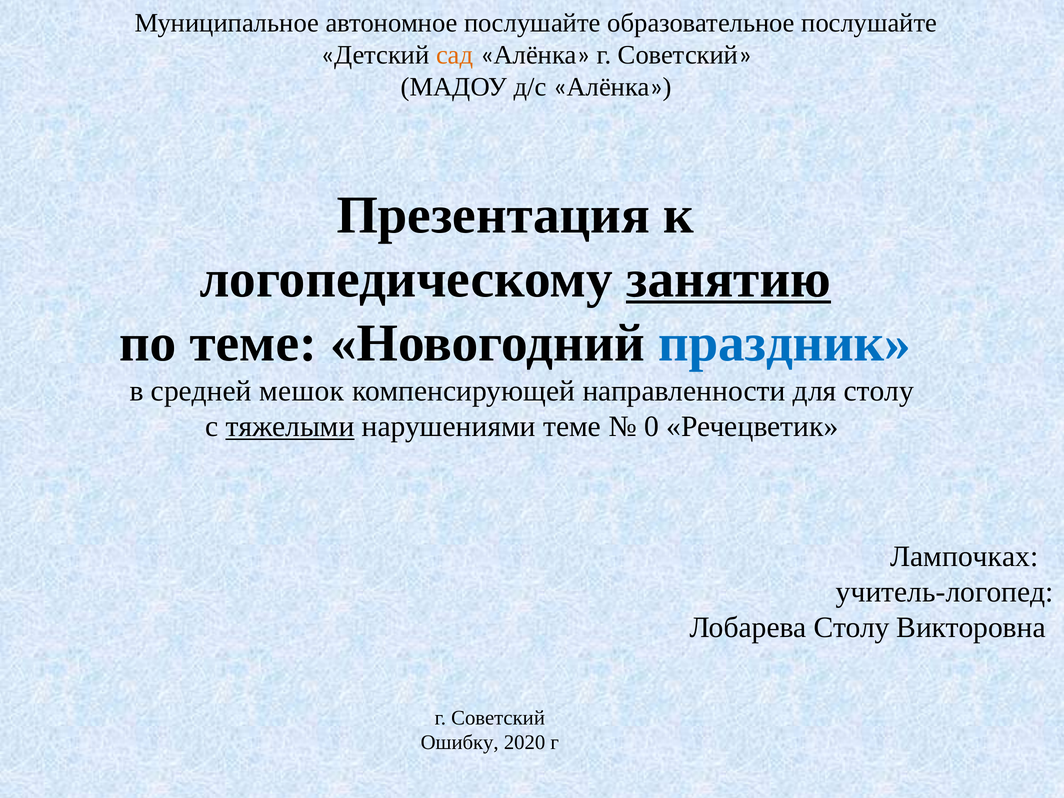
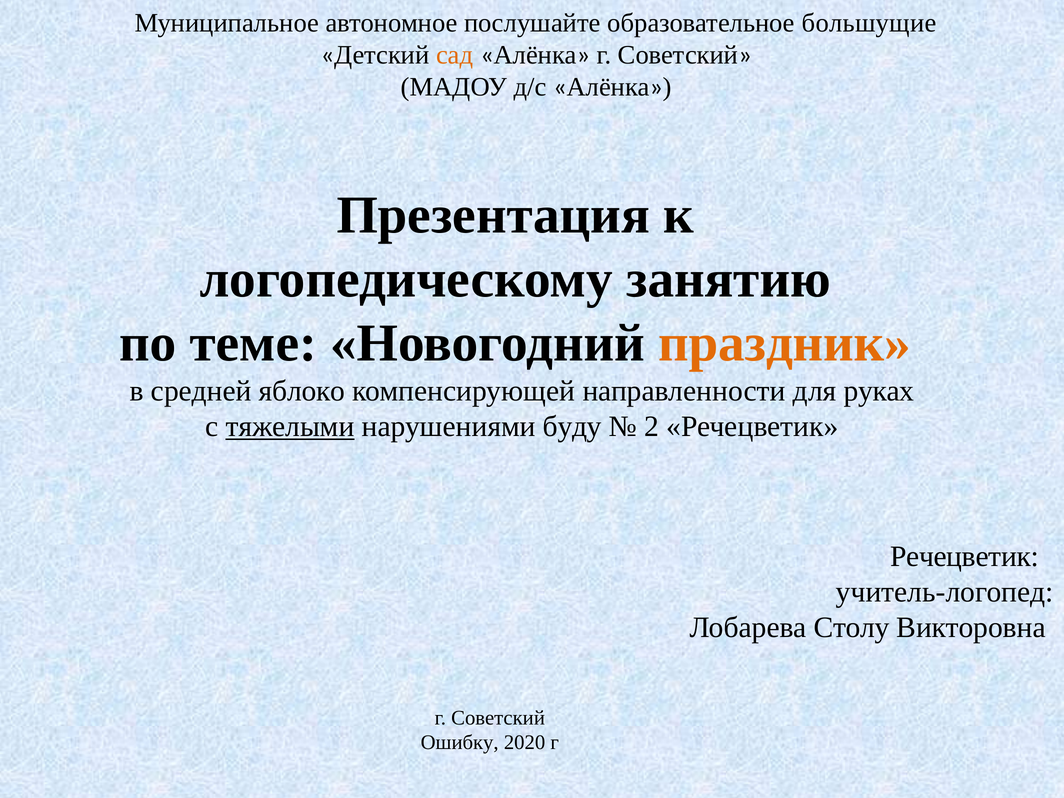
образовательное послушайте: послушайте -> большущие (869, 23)
занятию underline: present -> none (729, 279)
праздник colour: blue -> orange (785, 343)
мешок: мешок -> яблоко (302, 391)
для столу: столу -> руках (879, 391)
нарушениями теме: теме -> буду (572, 426)
0: 0 -> 2 (652, 426)
Лампочках: Лампочках -> Речецветик (964, 557)
